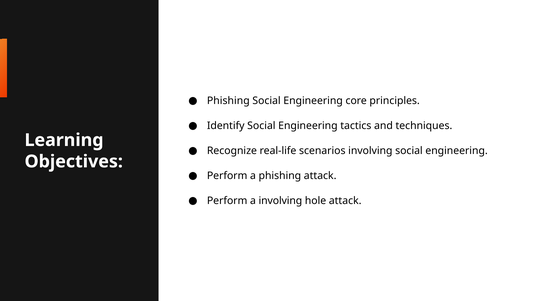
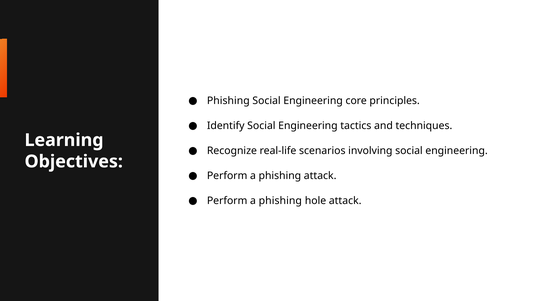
involving: involving -> phishing (280, 201)
